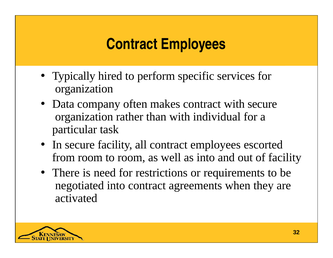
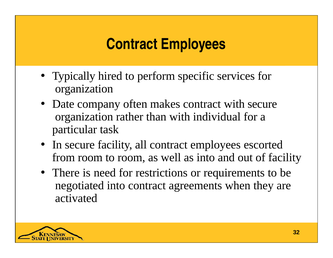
Data: Data -> Date (63, 104)
